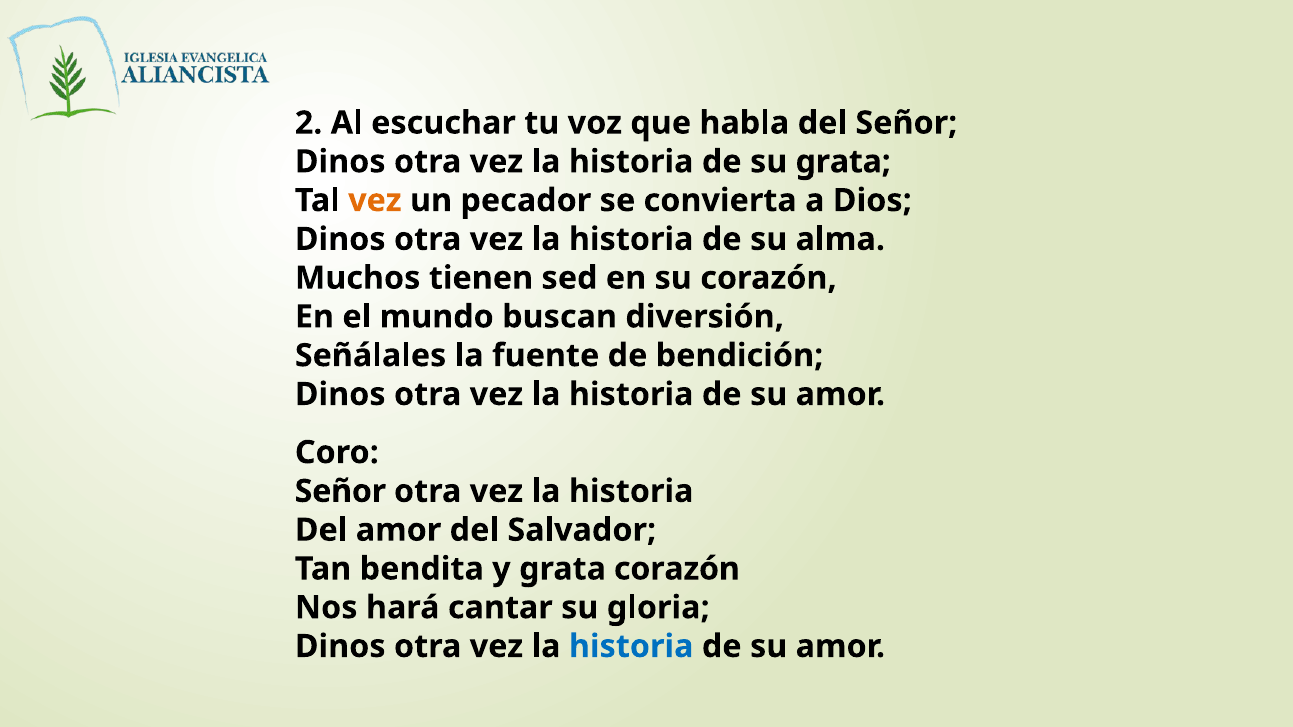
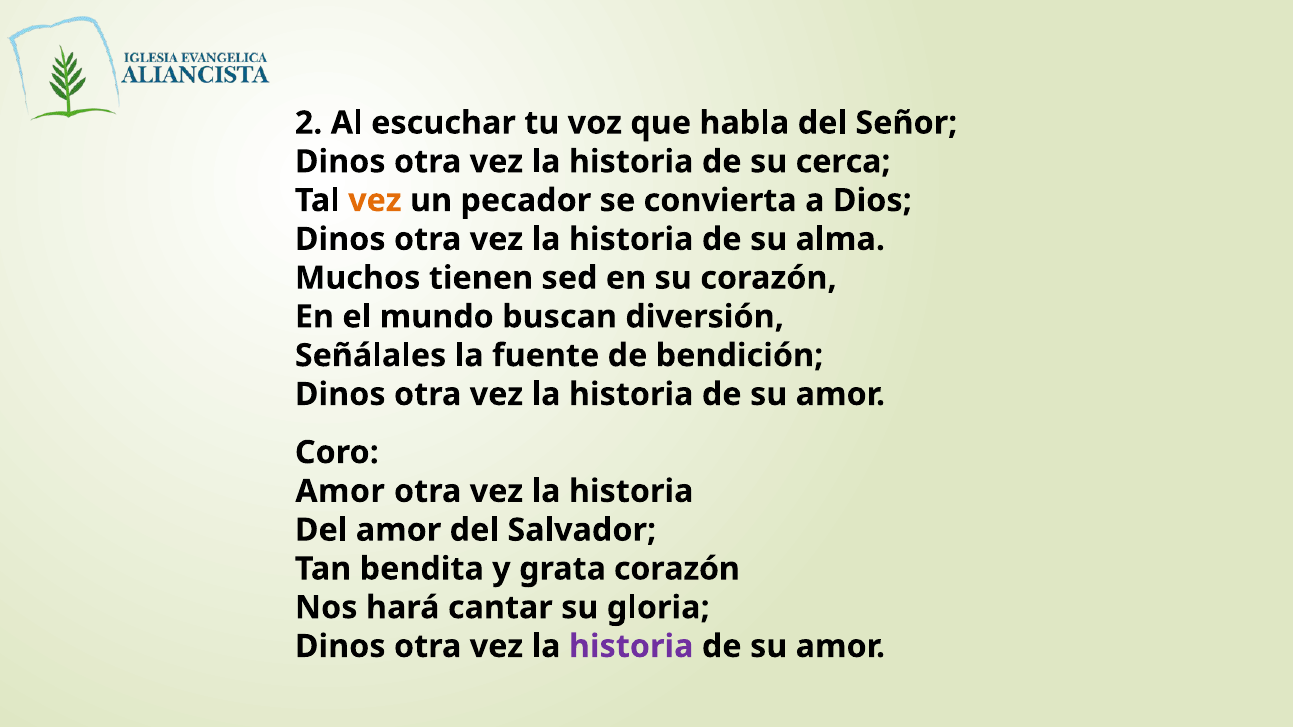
su grata: grata -> cerca (843, 162)
Señor: Señor -> Amor (340, 491)
historia colour: blue -> purple (631, 647)
